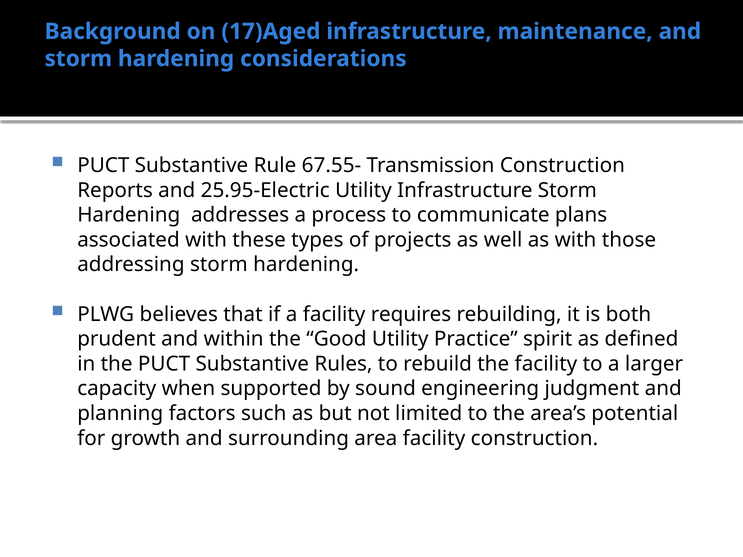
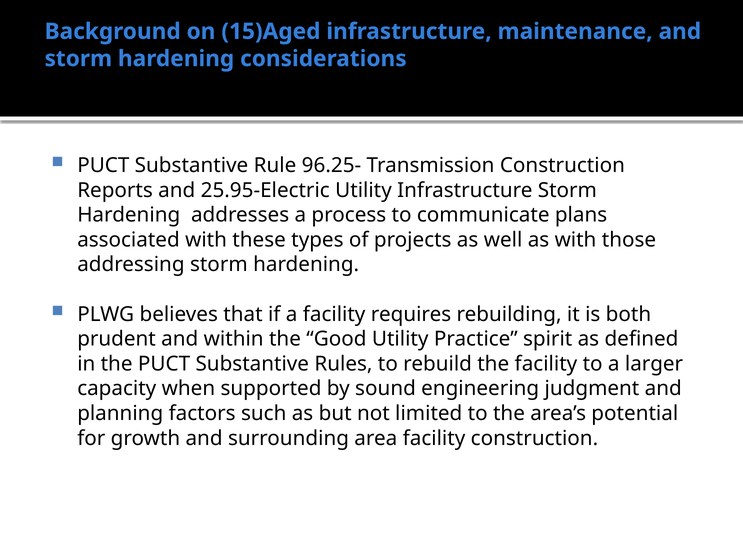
17)Aged: 17)Aged -> 15)Aged (271, 31)
67.55-: 67.55- -> 96.25- (331, 166)
